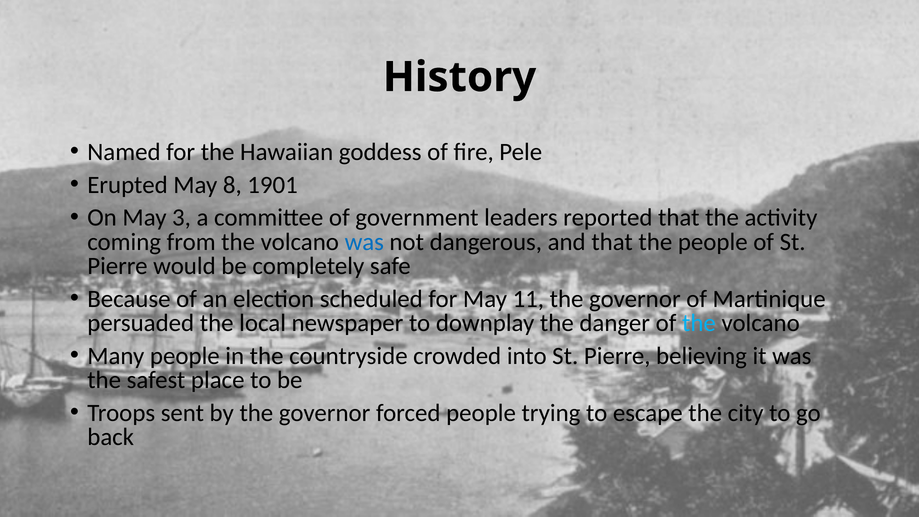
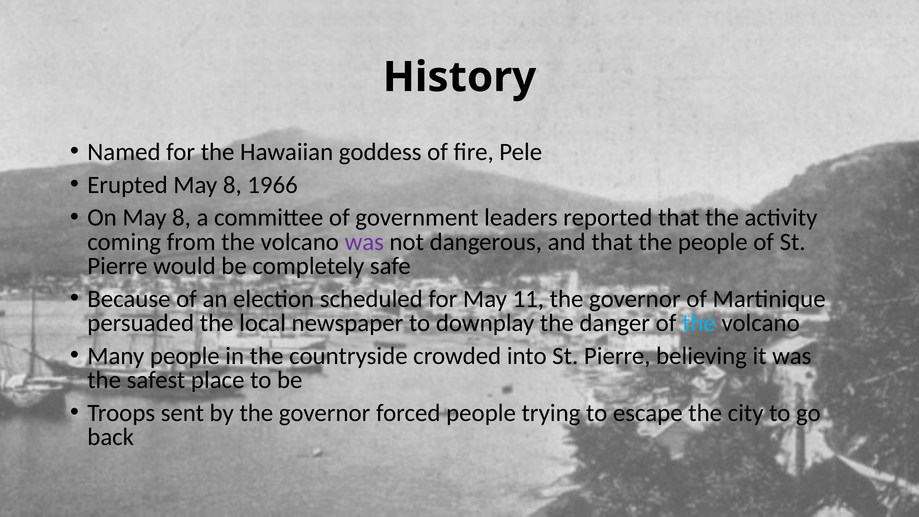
1901: 1901 -> 1966 (273, 185)
On May 3: 3 -> 8 (182, 218)
was colour: blue -> purple (364, 242)
